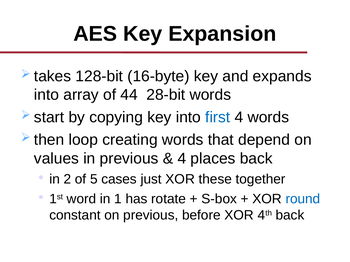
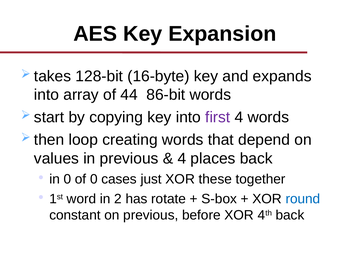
28-bit: 28-bit -> 86-bit (166, 95)
first colour: blue -> purple (218, 118)
in 2: 2 -> 0 (67, 180)
of 5: 5 -> 0 (94, 180)
1: 1 -> 2 (118, 199)
